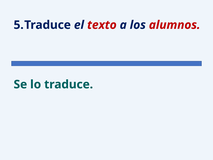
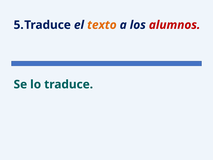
texto colour: red -> orange (102, 25)
